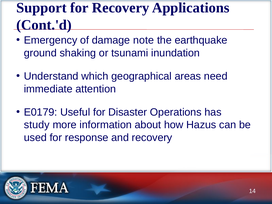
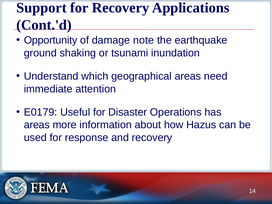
Emergency: Emergency -> Opportunity (51, 40)
study: study -> areas (37, 125)
